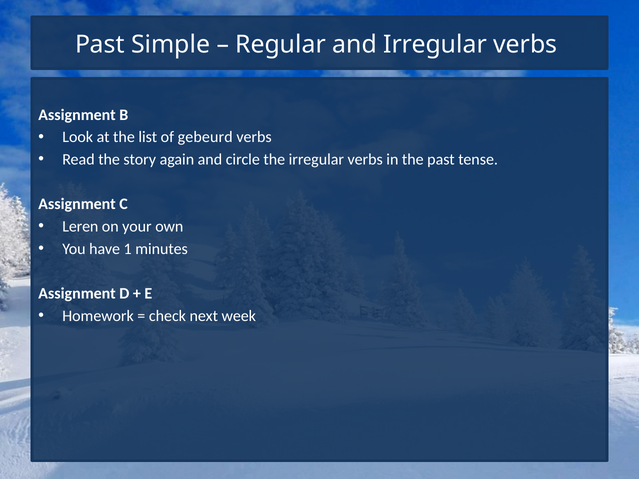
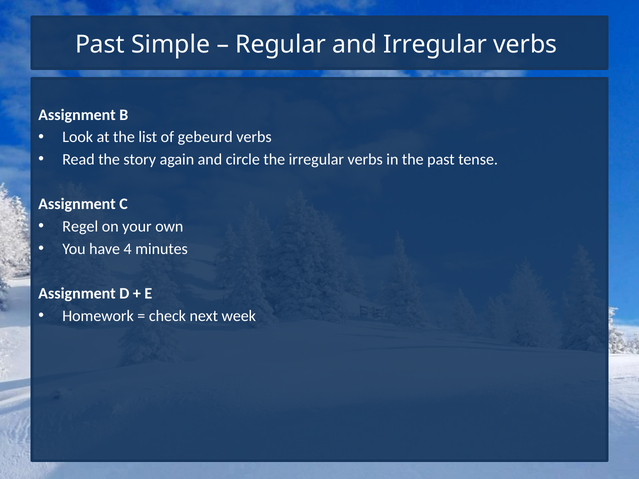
Leren: Leren -> Regel (80, 227)
1: 1 -> 4 (128, 249)
